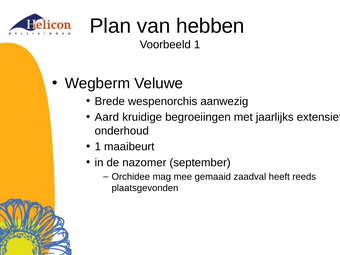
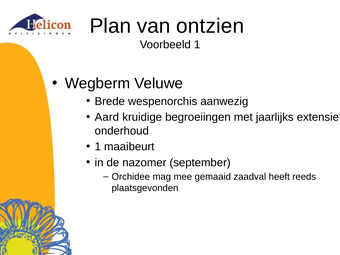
hebben: hebben -> ontzien (210, 26)
